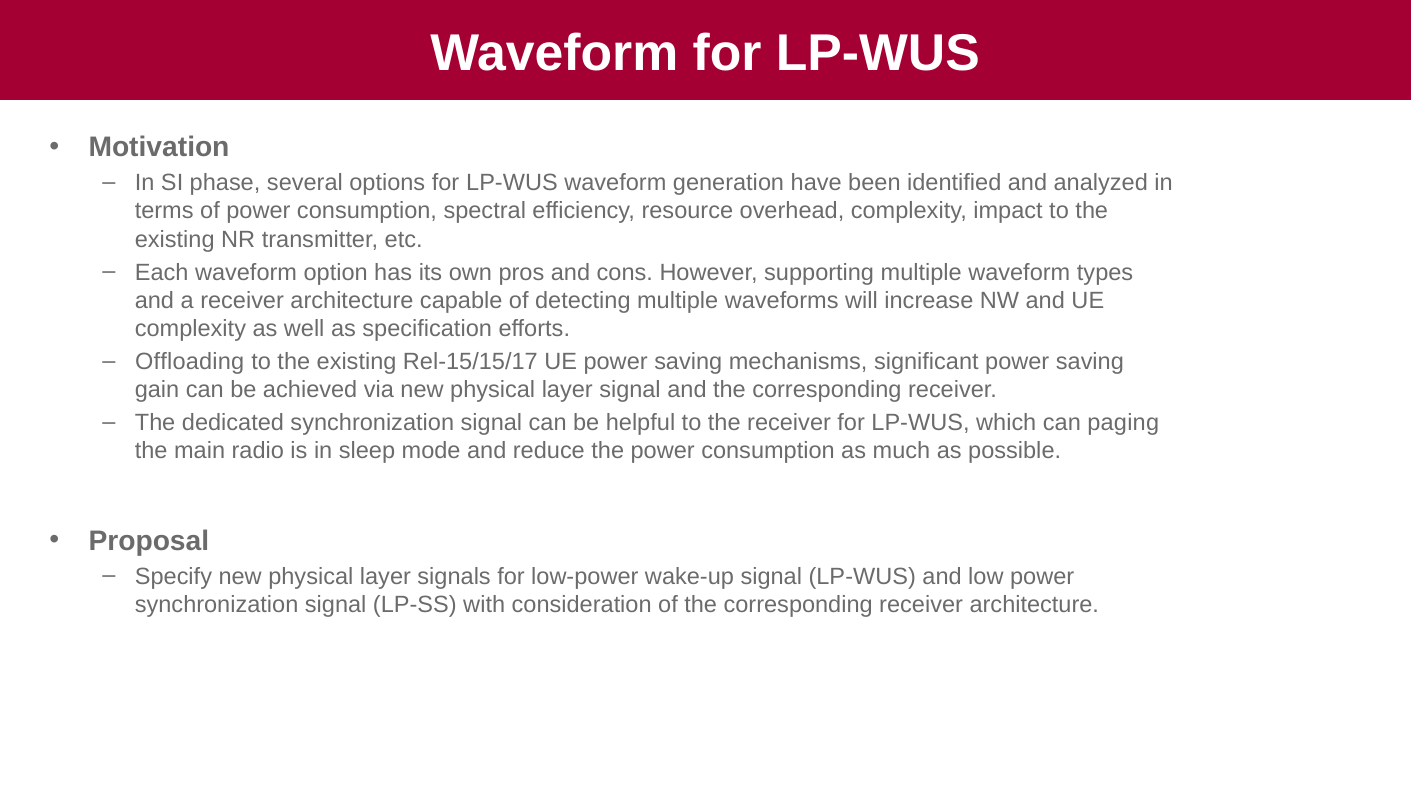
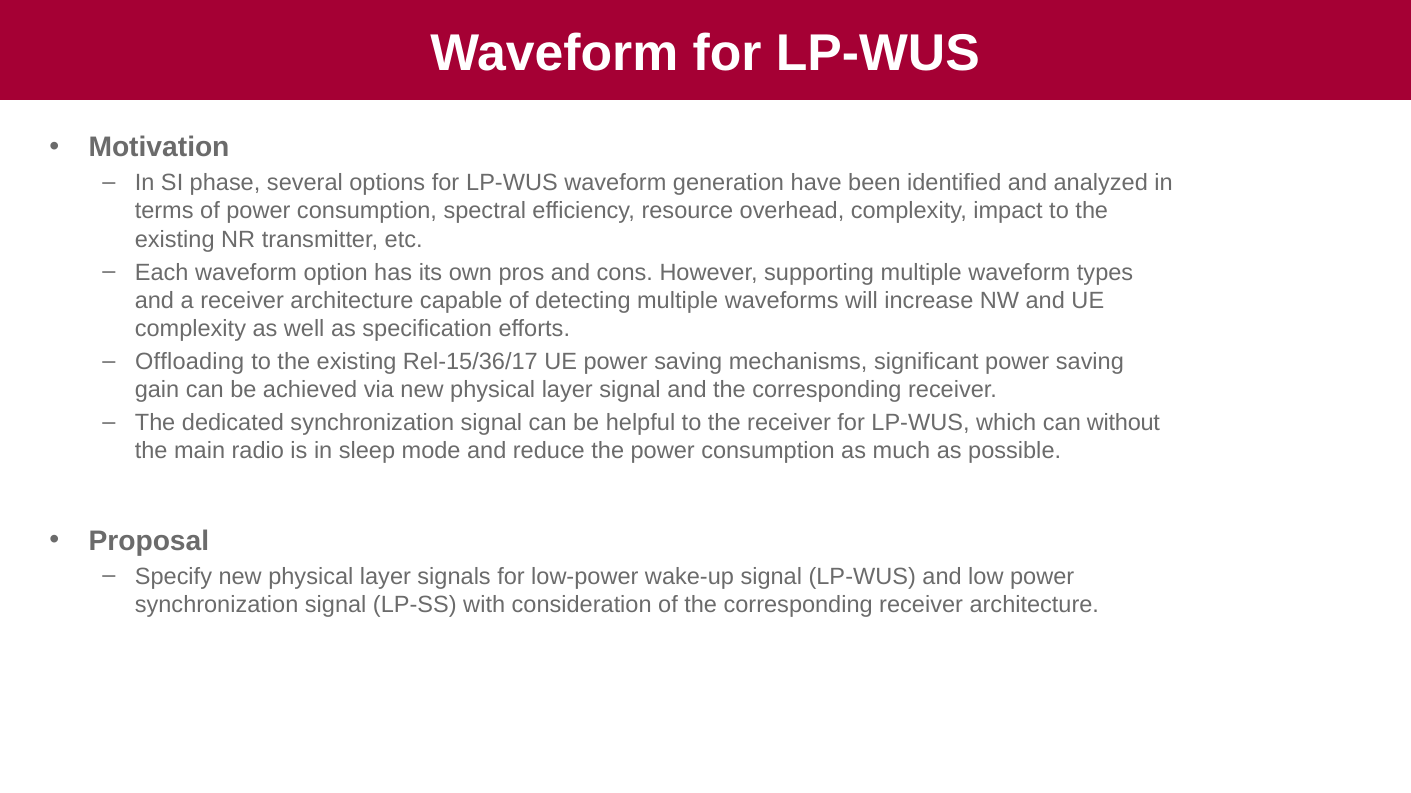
Rel-15/15/17: Rel-15/15/17 -> Rel-15/36/17 (470, 362)
paging: paging -> without (1123, 423)
